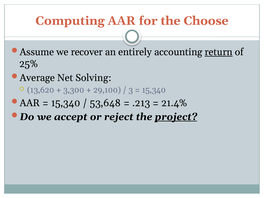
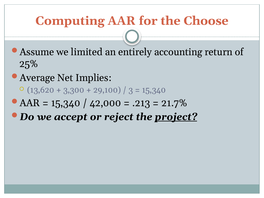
recover: recover -> limited (87, 52)
return underline: present -> none (219, 52)
Solving: Solving -> Implies (93, 78)
53,648: 53,648 -> 42,000 (105, 103)
21.4%: 21.4% -> 21.7% (174, 103)
